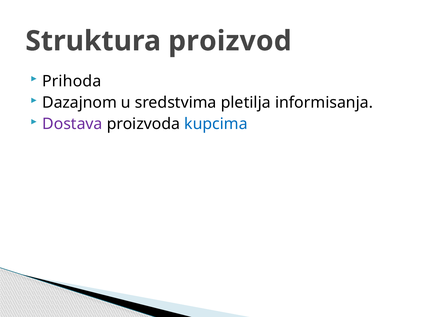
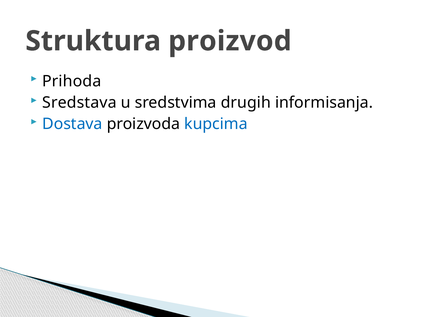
Dazajnom: Dazajnom -> Sredstava (79, 103)
pletilja: pletilja -> drugih (246, 103)
Dostava colour: purple -> blue (72, 124)
